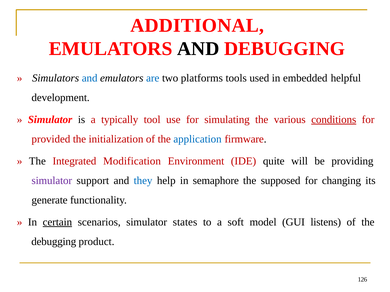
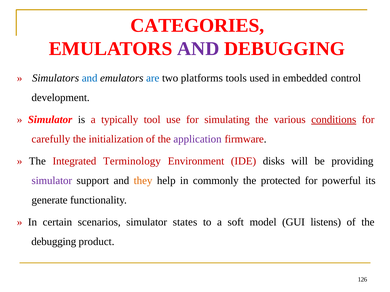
ADDITIONAL: ADDITIONAL -> CATEGORIES (197, 25)
AND colour: black -> purple (198, 49)
helpful: helpful -> control (346, 78)
provided: provided -> carefully (51, 139)
application colour: blue -> purple (198, 139)
Modification: Modification -> Terminology (132, 161)
quite: quite -> disks (274, 161)
they colour: blue -> orange (143, 181)
semaphore: semaphore -> commonly (216, 181)
supposed: supposed -> protected (281, 181)
changing: changing -> powerful (341, 181)
certain underline: present -> none (57, 222)
